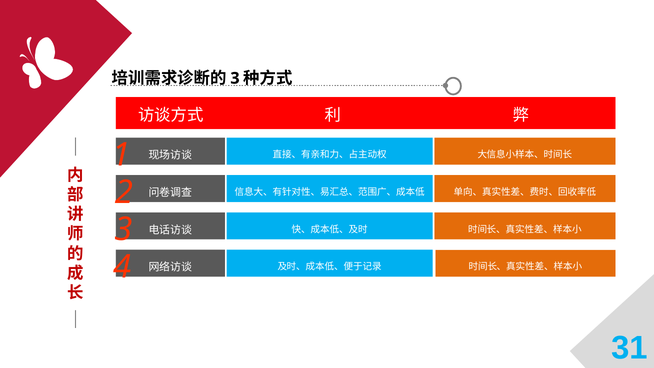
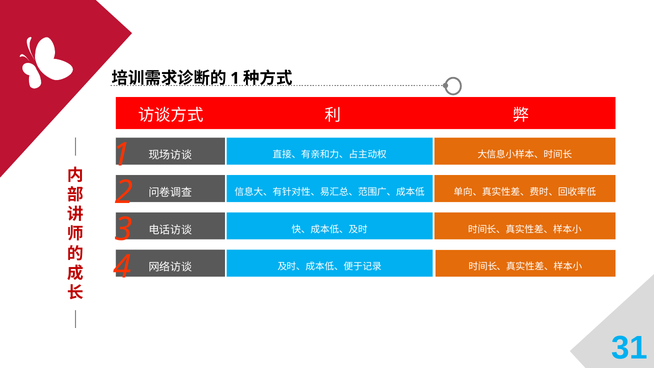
3: 3 -> 1 (235, 78)
